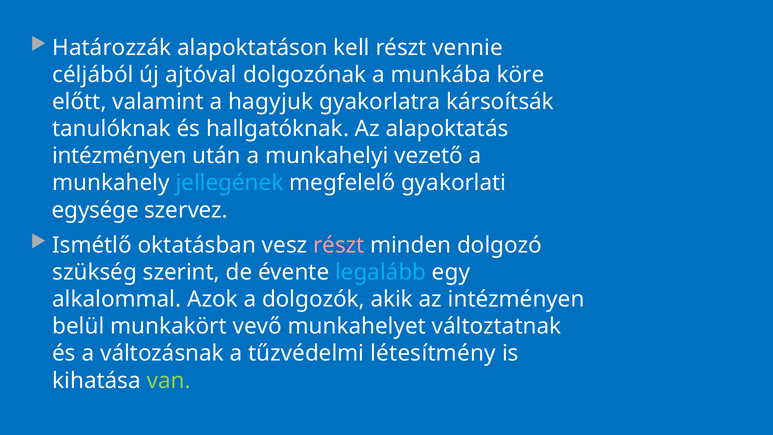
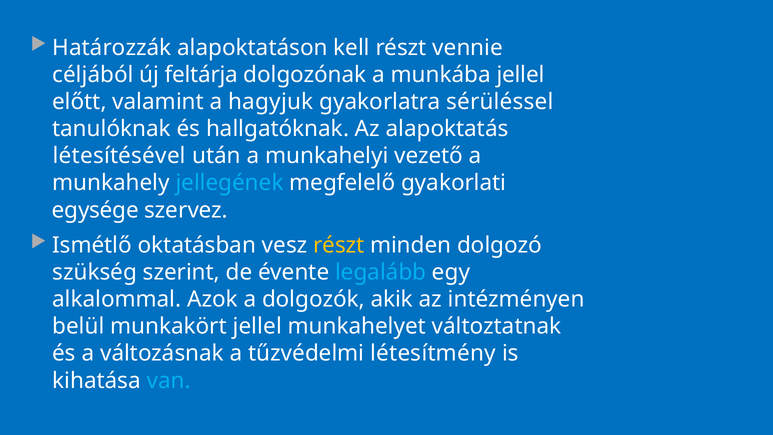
ajtóval: ajtóval -> feltárja (201, 75)
munkába köre: köre -> jellel (521, 75)
kársoítsák: kársoítsák -> sérüléssel (500, 102)
intézményen: intézményen -> létesítésével (119, 156)
részt colour: pink -> yellow (339, 245)
munkakört vevő: vevő -> jellel (257, 326)
van colour: light green -> light blue (169, 380)
